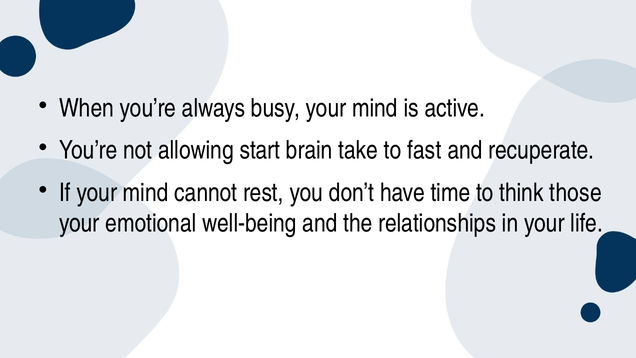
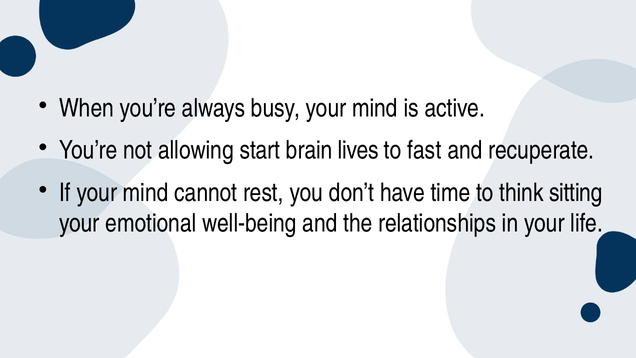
take: take -> lives (358, 150)
those: those -> sitting (576, 192)
